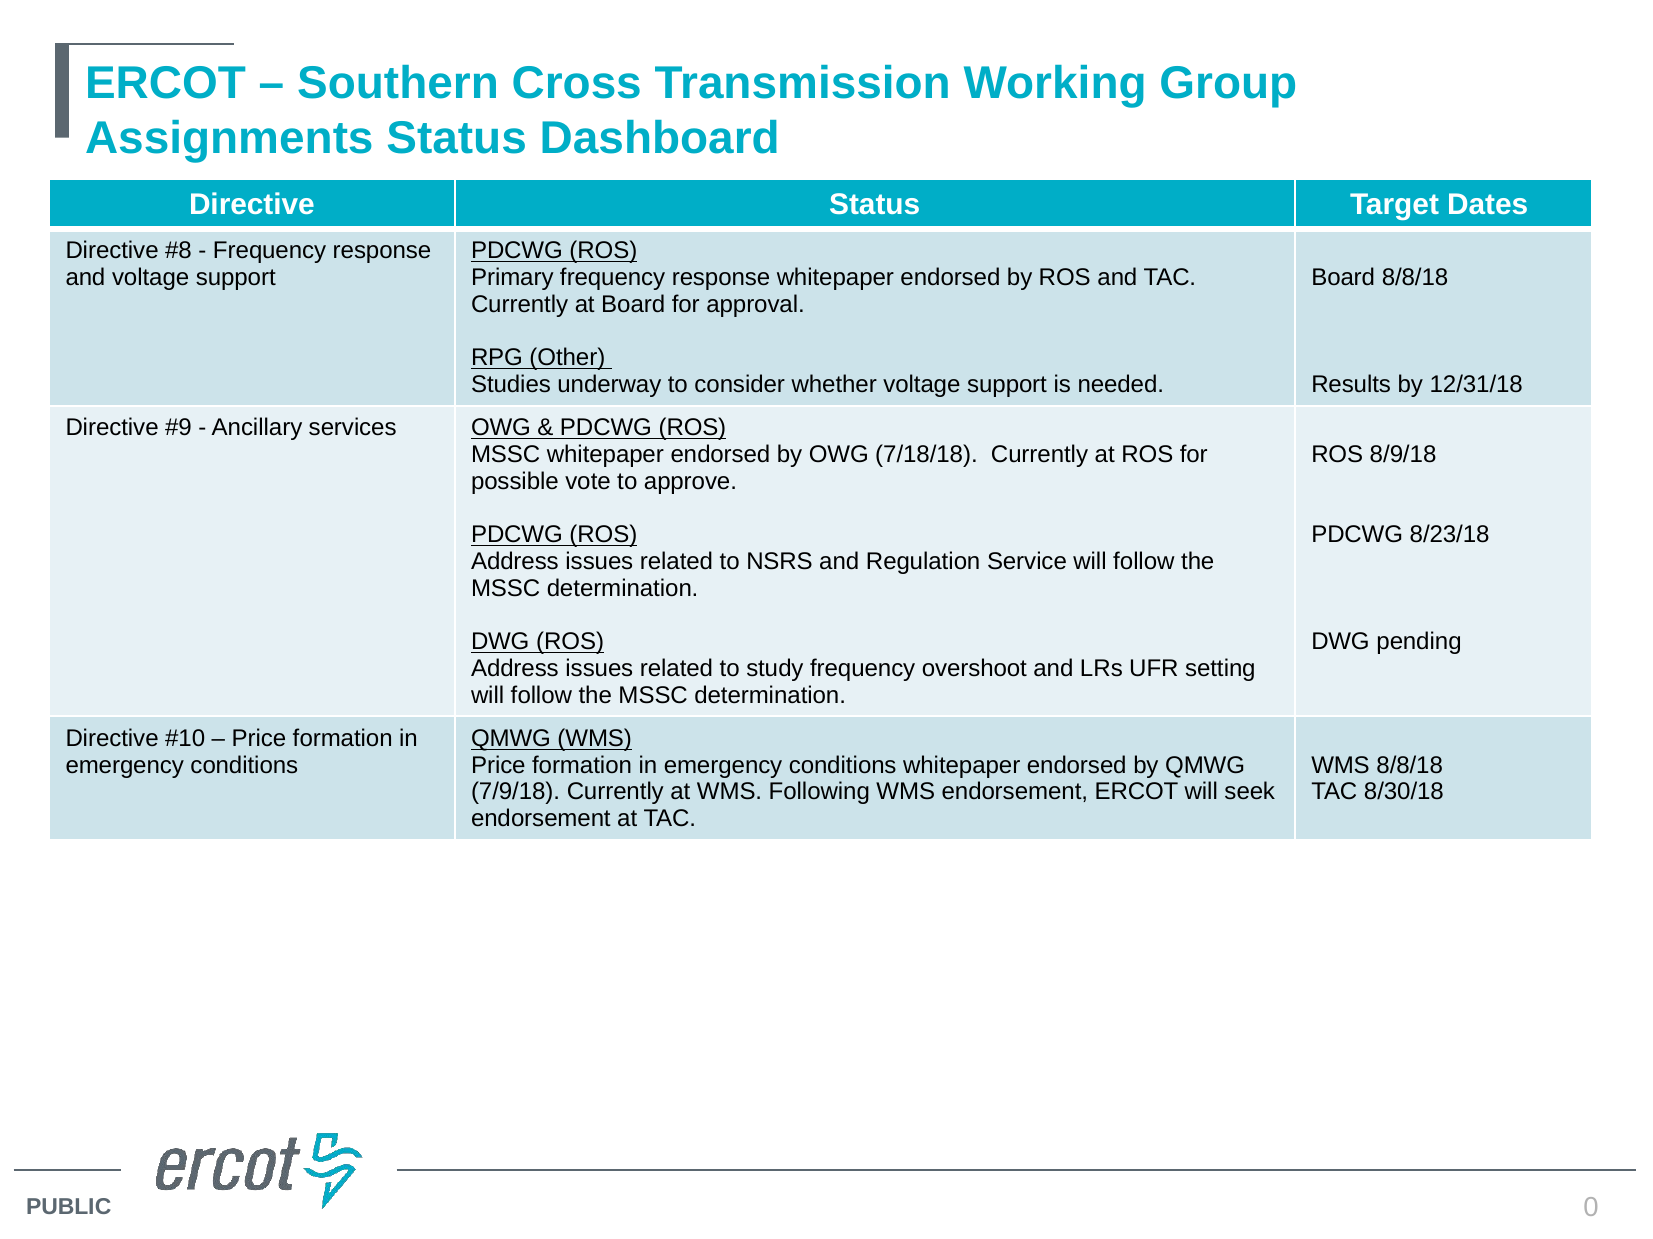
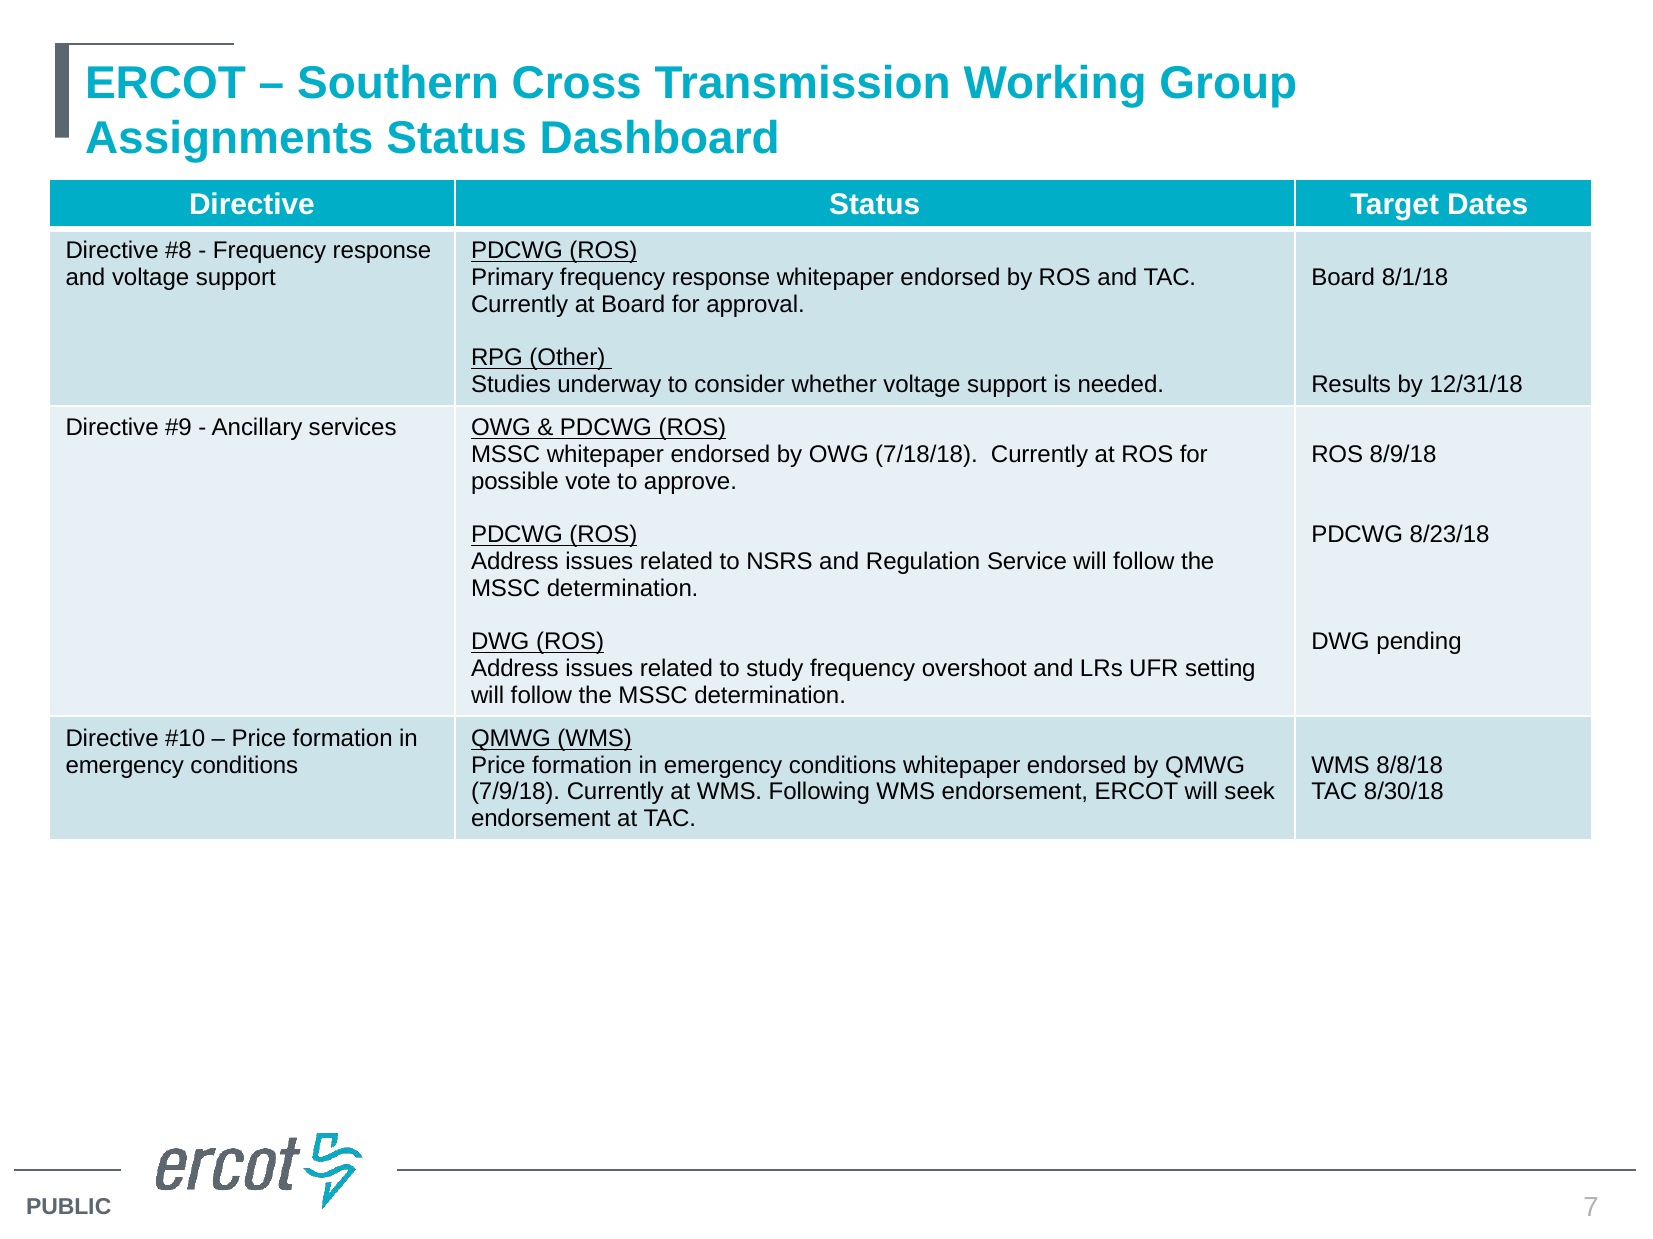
Board 8/8/18: 8/8/18 -> 8/1/18 (1415, 278)
0: 0 -> 7 (1591, 1208)
